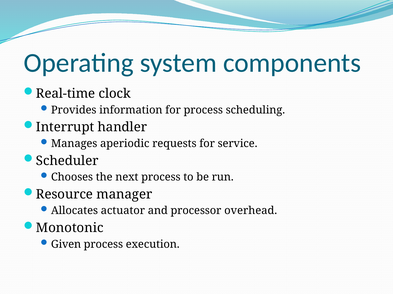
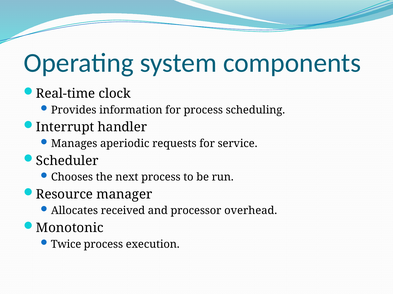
actuator: actuator -> received (123, 211)
Given: Given -> Twice (66, 245)
